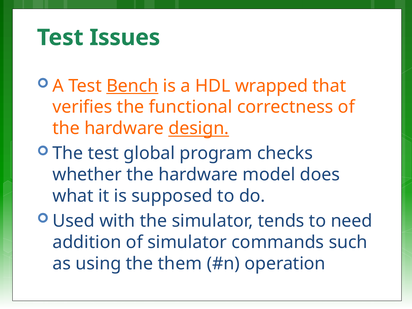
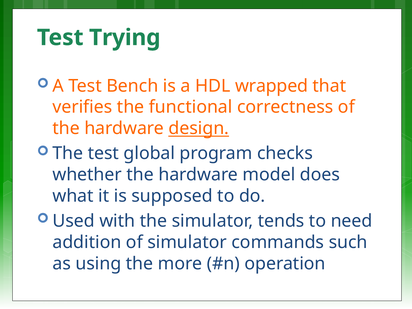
Issues: Issues -> Trying (125, 38)
Bench underline: present -> none (132, 86)
them: them -> more (180, 264)
